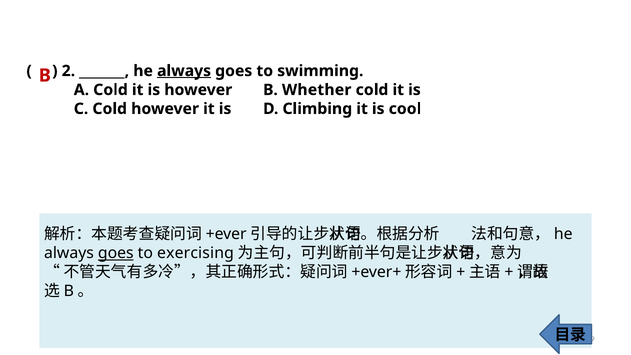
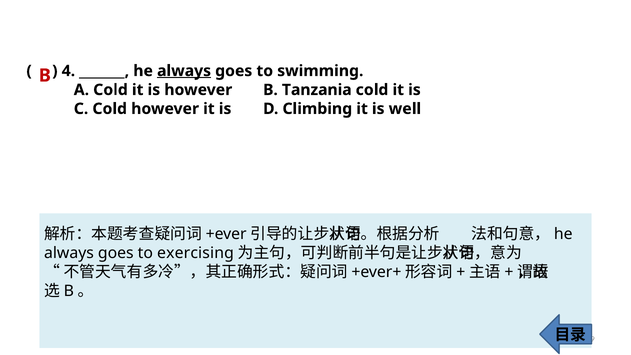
2: 2 -> 4 (68, 71)
Whether: Whether -> Tanzania (317, 90)
cool: cool -> well (405, 109)
goes underline: present -> none (116, 253)
